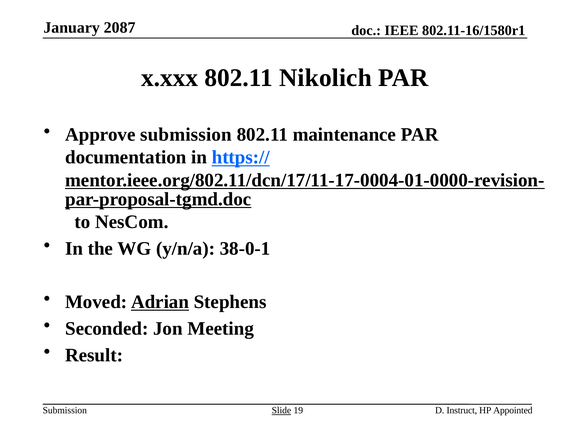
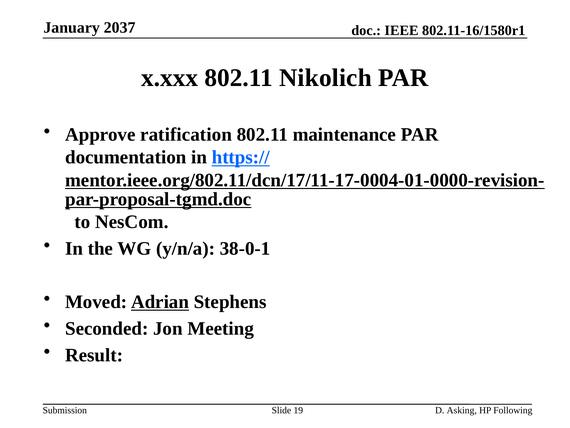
2087: 2087 -> 2037 (120, 28)
Approve submission: submission -> ratification (186, 134)
Slide underline: present -> none (281, 410)
Instruct: Instruct -> Asking (462, 410)
Appointed: Appointed -> Following (513, 410)
